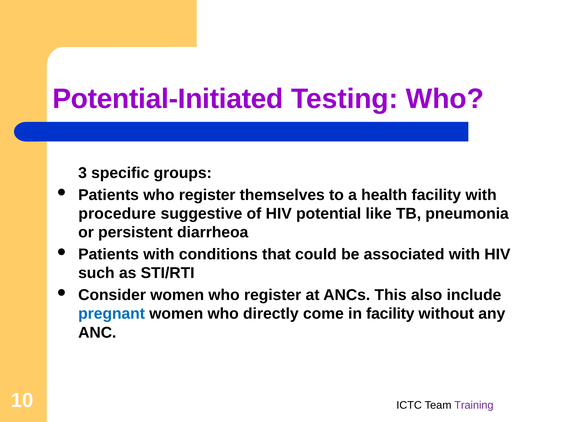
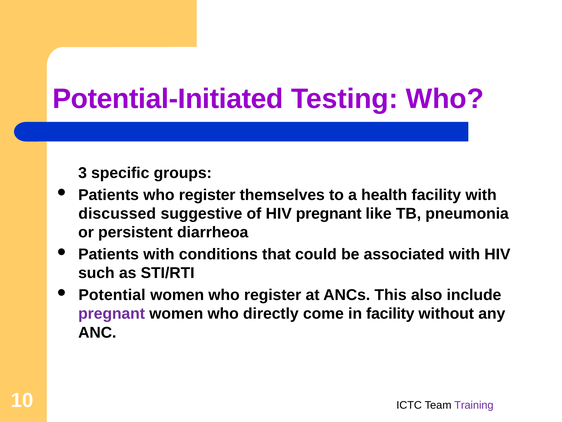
procedure: procedure -> discussed (117, 213)
HIV potential: potential -> pregnant (329, 213)
Consider: Consider -> Potential (112, 295)
pregnant colour: blue -> purple (112, 313)
